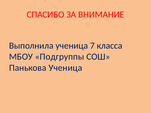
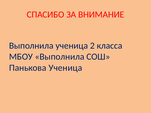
7: 7 -> 2 (92, 46)
МБОУ Подгруппы: Подгруппы -> Выполнила (60, 57)
